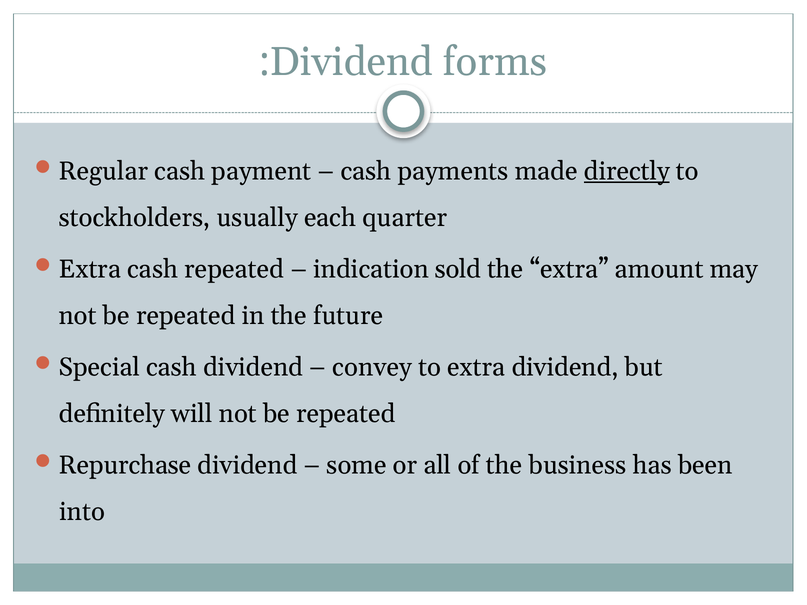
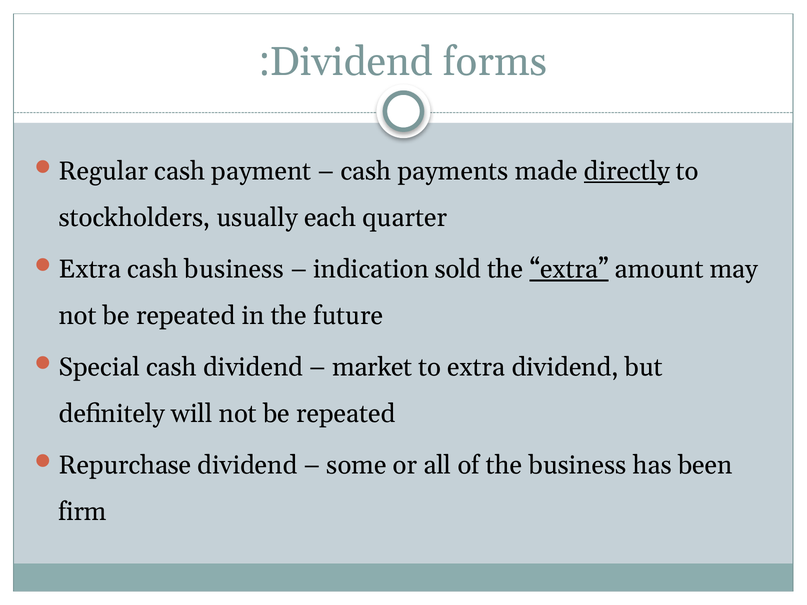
cash repeated: repeated -> business (234, 270)
extra underline: none -> present (569, 270)
convey: convey -> market (372, 368)
into: into -> firm (82, 512)
